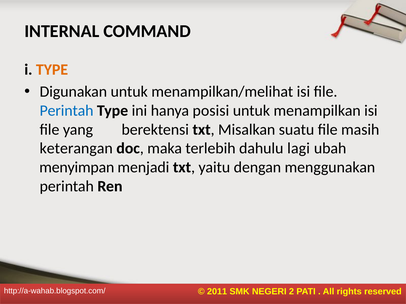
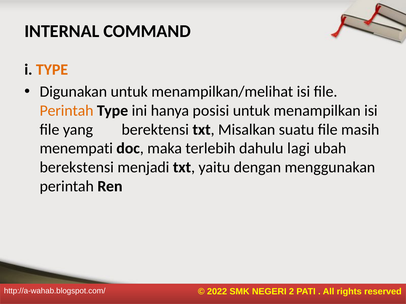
Perintah colour: blue -> orange (67, 111)
keterangan: keterangan -> menempati (76, 149)
menyimpan: menyimpan -> berekstensi (77, 168)
2011: 2011 -> 2022 (217, 292)
